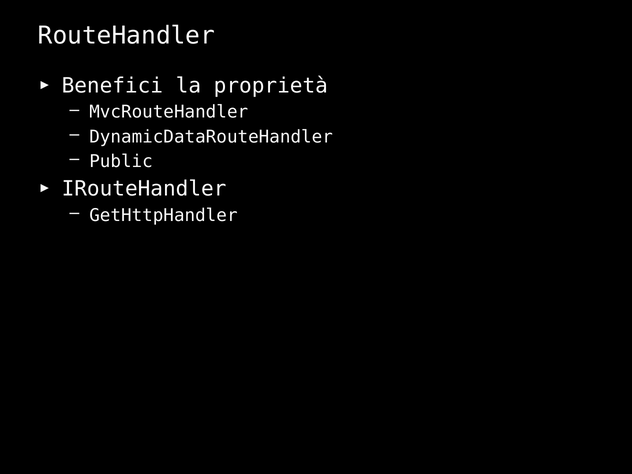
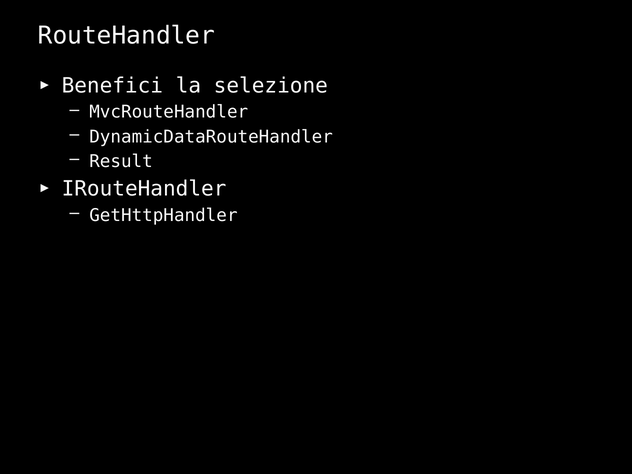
proprietà: proprietà -> selezione (271, 86)
Public: Public -> Result (121, 161)
